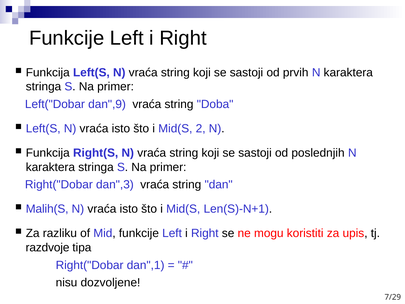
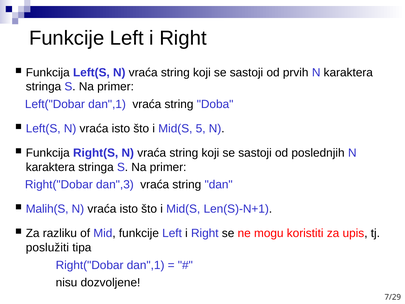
Left("Dobar dan",9: dan",9 -> dan",1 (107, 104)
2: 2 -> 5 (201, 129)
razdvoje: razdvoje -> poslužiti (47, 247)
